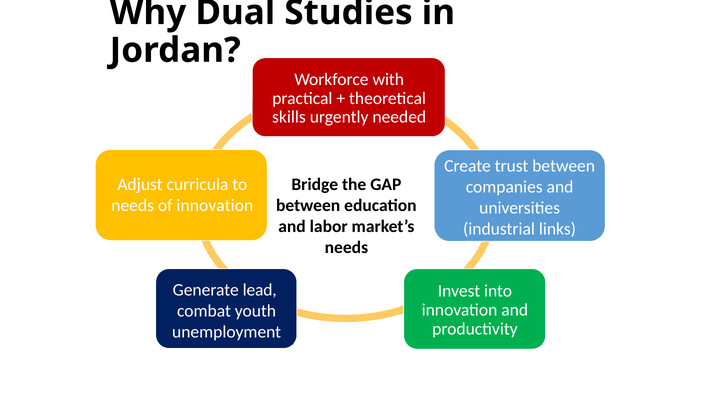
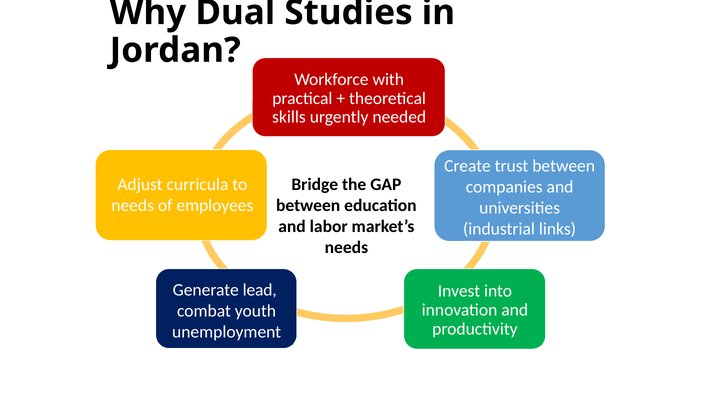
of innovation: innovation -> employees (215, 205)
